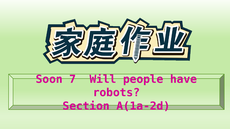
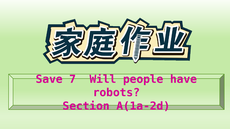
Soon: Soon -> Save (49, 80)
